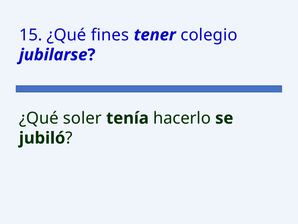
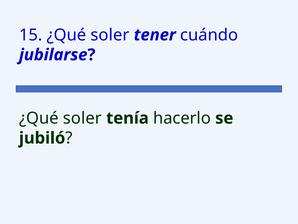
15 ¿Qué fines: fines -> soler (110, 35)
colegio: colegio -> cuándo (209, 35)
